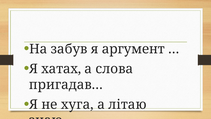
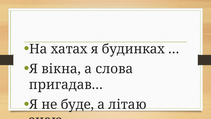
забув: забув -> хатах (69, 49)
аргумент: аргумент -> будинках (133, 49)
хатах: хатах -> вікна (61, 69)
хуга: хуга -> буде (77, 104)
